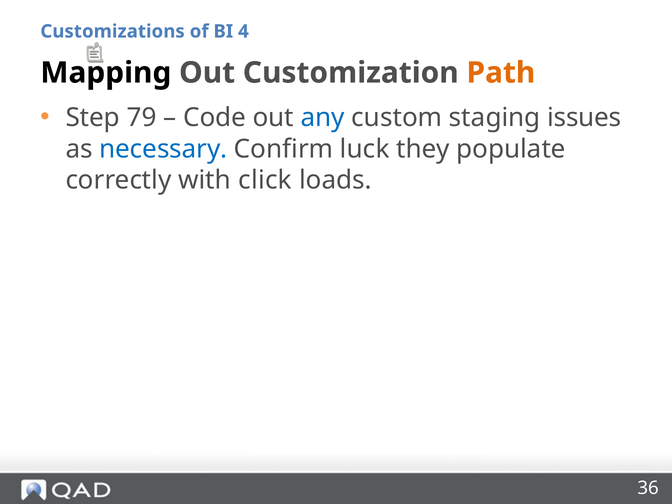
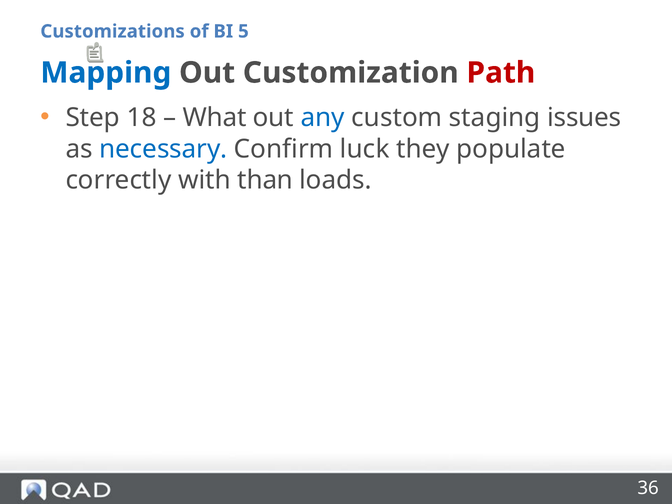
4: 4 -> 5 (243, 31)
Mapping colour: black -> blue (106, 73)
Path colour: orange -> red (501, 73)
79: 79 -> 18 (142, 118)
Code: Code -> What (215, 118)
click: click -> than (265, 180)
